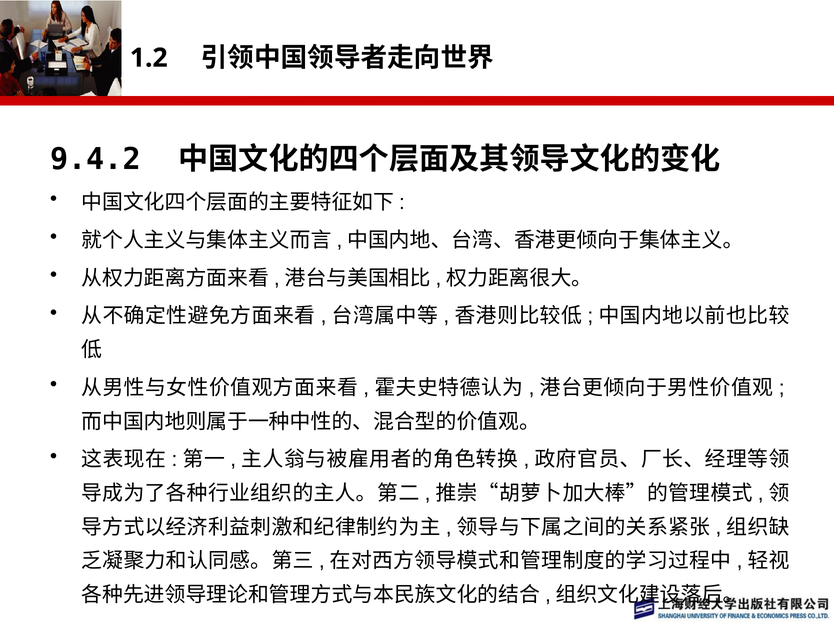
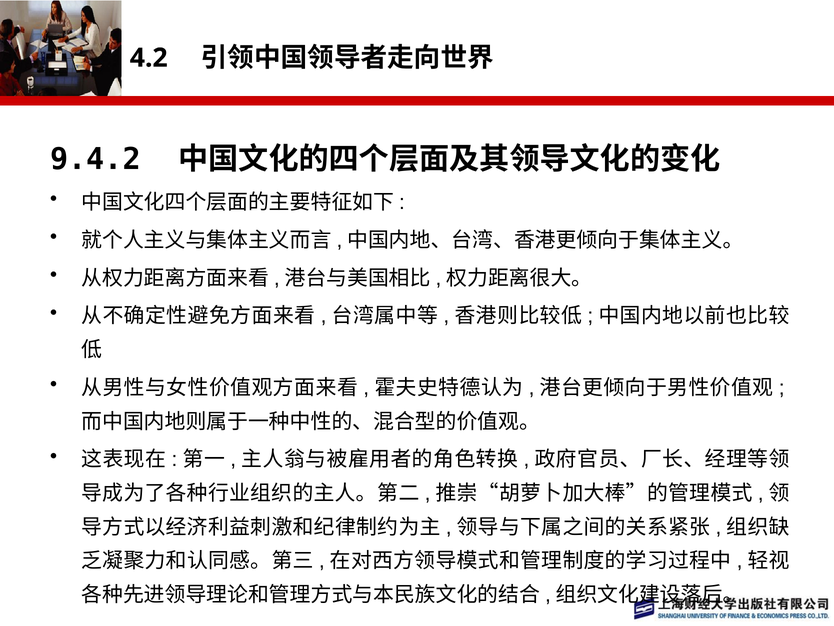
1.2: 1.2 -> 4.2 (149, 58)
